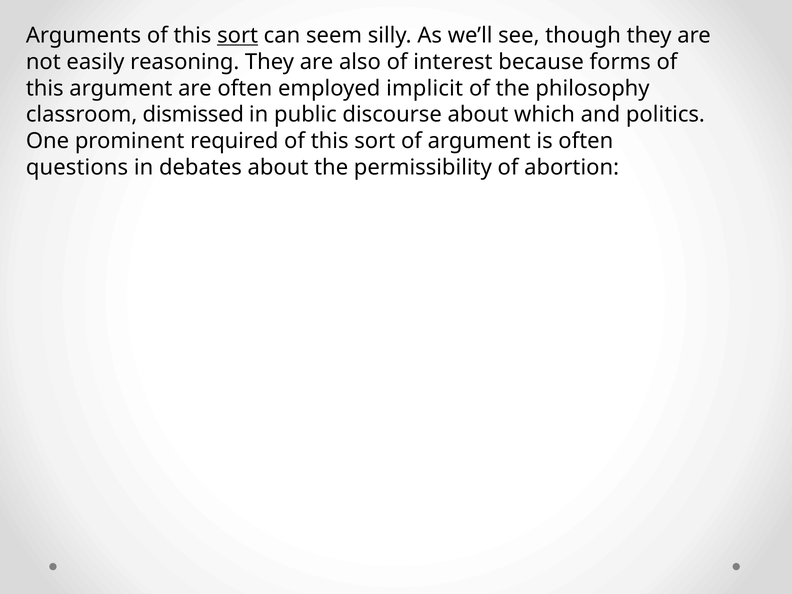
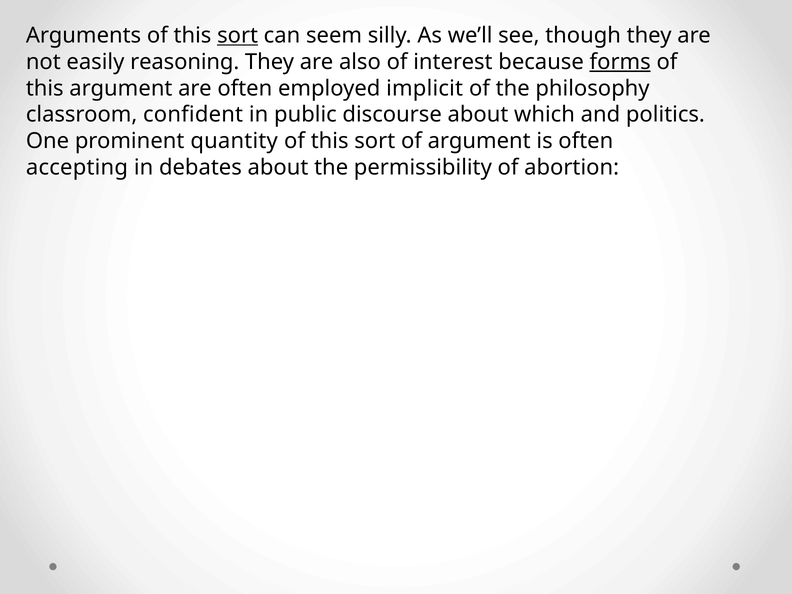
forms underline: none -> present (620, 62)
dismissed: dismissed -> confident (193, 115)
required: required -> quantity (234, 141)
questions: questions -> accepting (77, 168)
